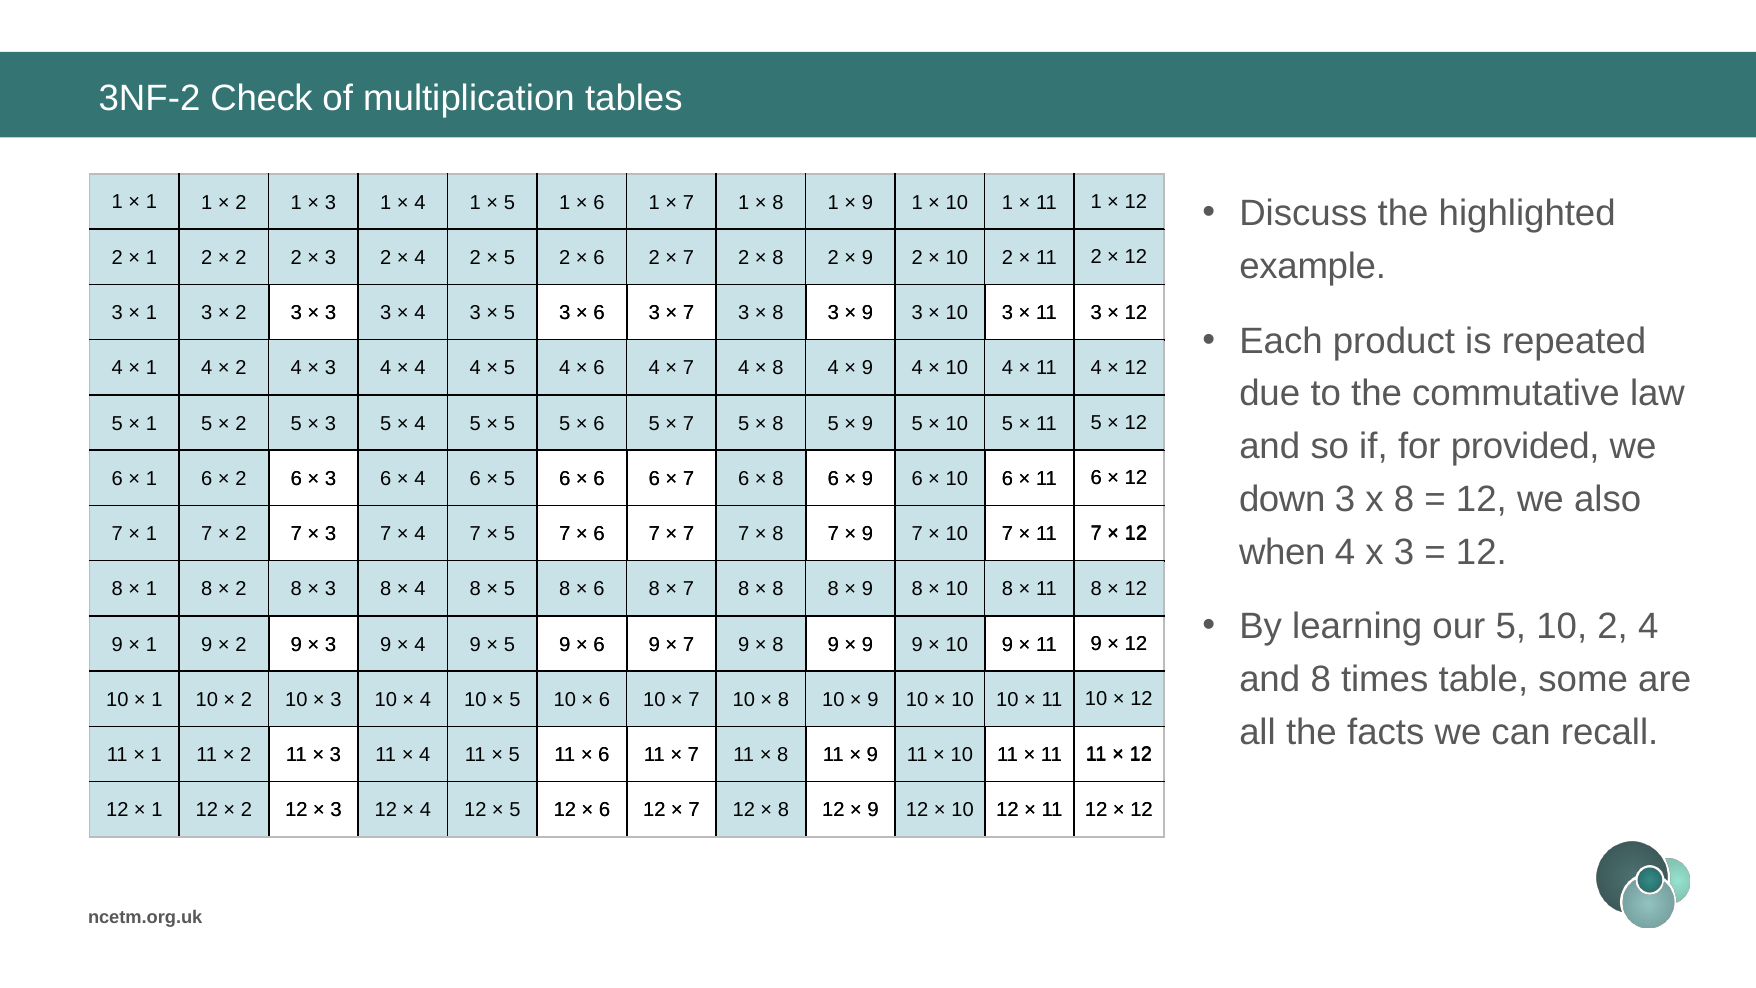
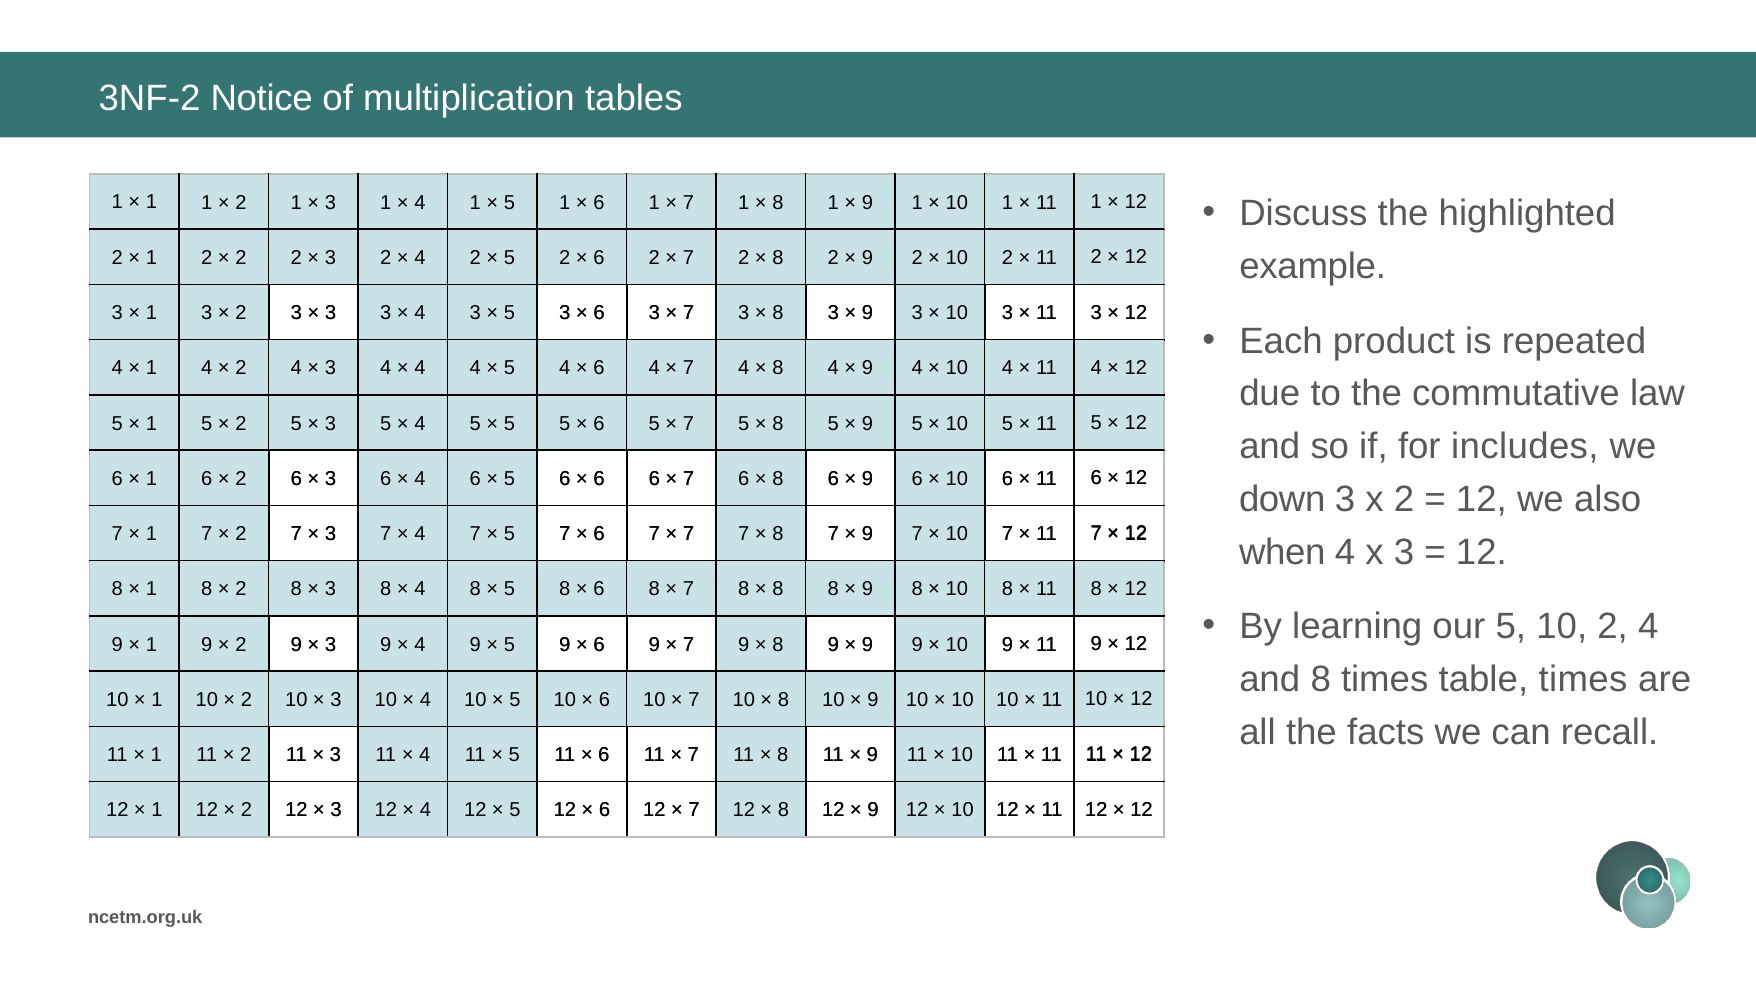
Check: Check -> Notice (262, 98)
provided: provided -> includes (1525, 446)
x 8: 8 -> 2 (1404, 499)
table some: some -> times (1583, 679)
